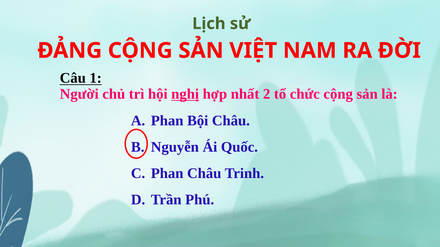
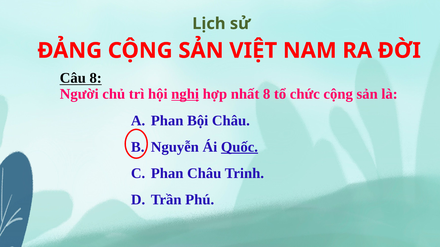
Câu 1: 1 -> 8 (96, 78)
nhất 2: 2 -> 8 (267, 94)
Quốc underline: none -> present (239, 147)
